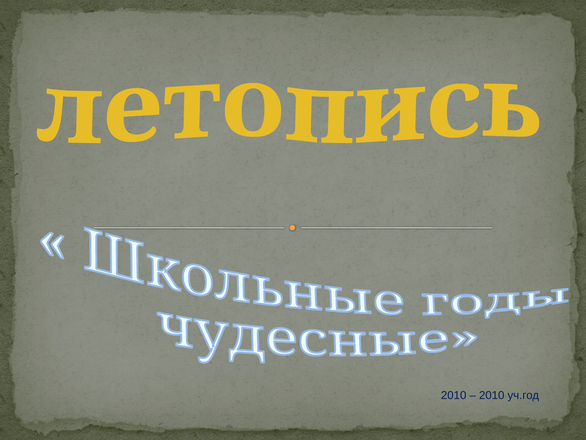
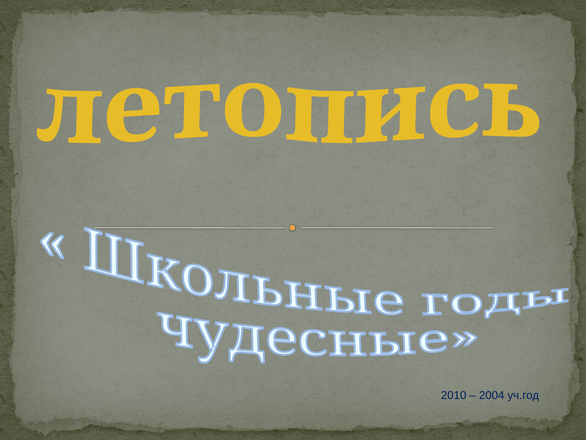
2010: 2010 -> 2004 (492, 395)
